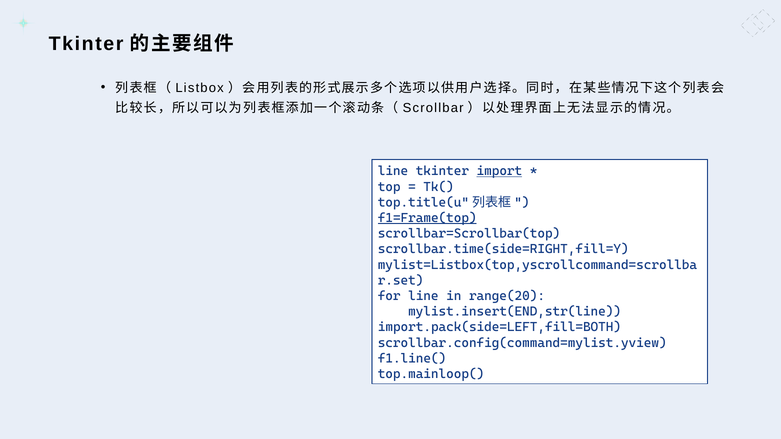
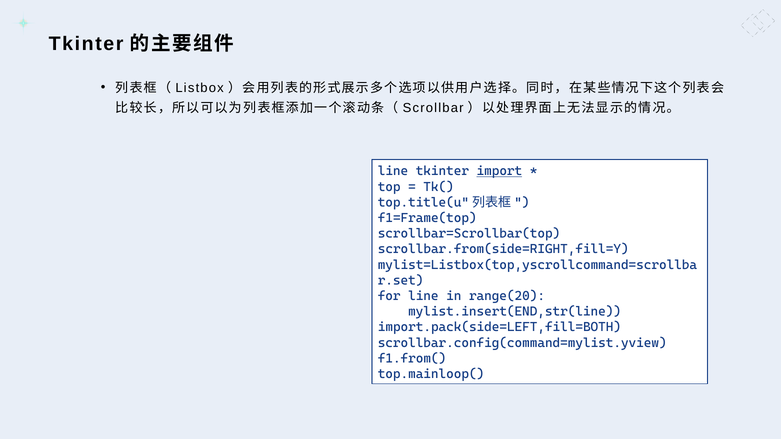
f1=Frame(top underline: present -> none (427, 218)
scrollbar.time(side=RIGHT,fill=Y: scrollbar.time(side=RIGHT,fill=Y -> scrollbar.from(side=RIGHT,fill=Y (503, 249)
f1.line(: f1.line( -> f1.from( (412, 359)
